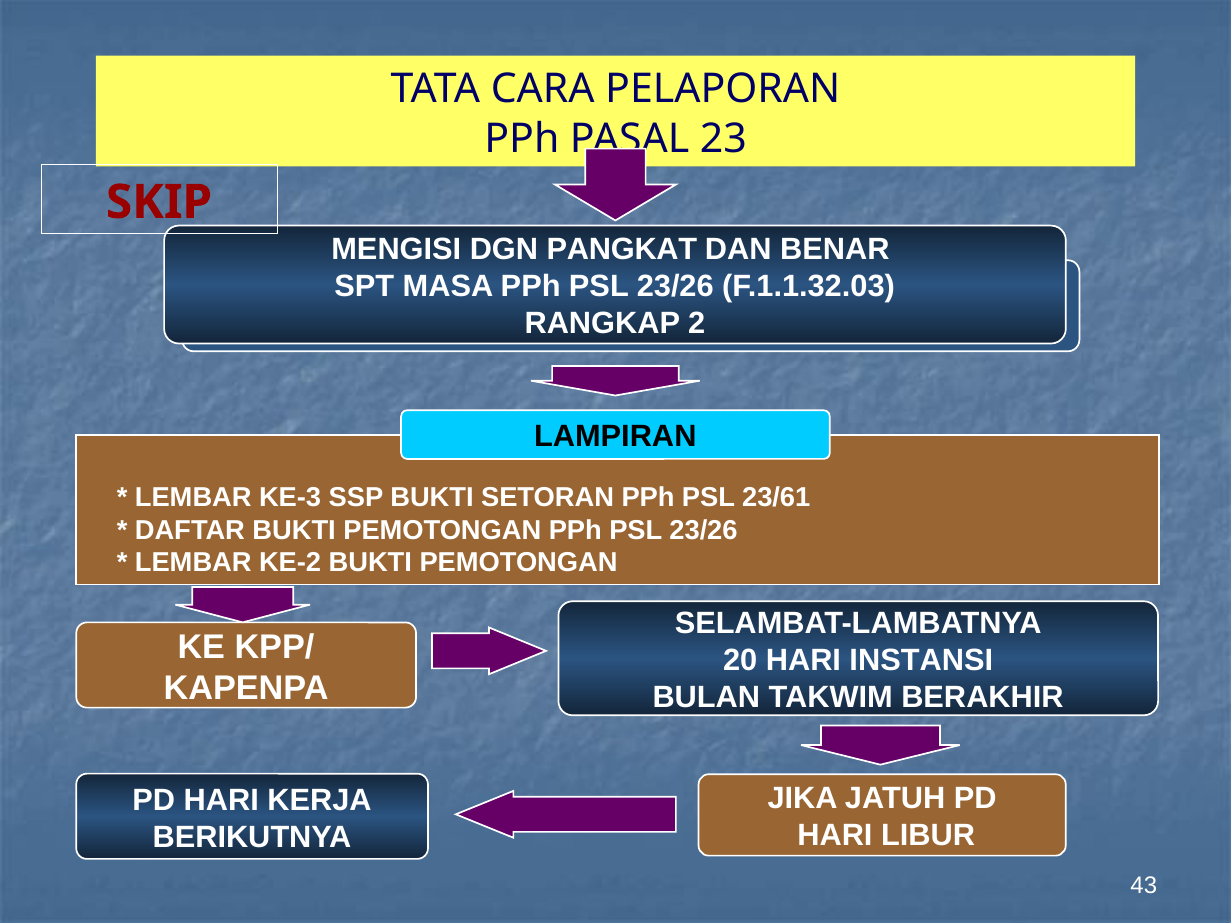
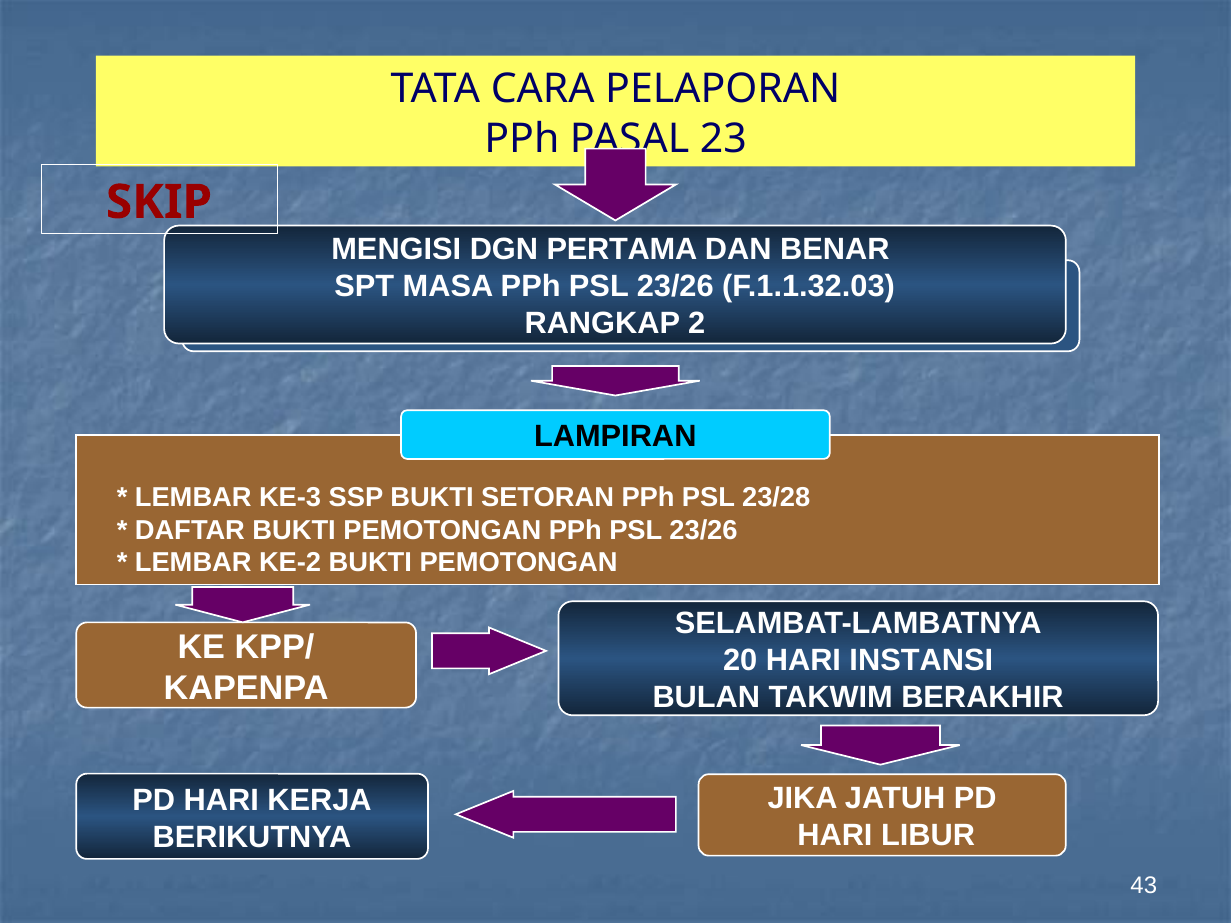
PANGKAT: PANGKAT -> PERTAMA (622, 250)
23/61: 23/61 -> 23/28 (776, 497)
